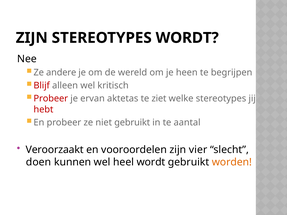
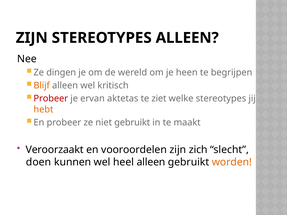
STEREOTYPES WORDT: WORDT -> ALLEEN (187, 38)
andere: andere -> dingen (61, 73)
Blijf colour: red -> orange (42, 86)
hebt colour: red -> orange (43, 110)
aantal: aantal -> maakt (187, 123)
vier: vier -> zich (198, 150)
heel wordt: wordt -> alleen (151, 162)
